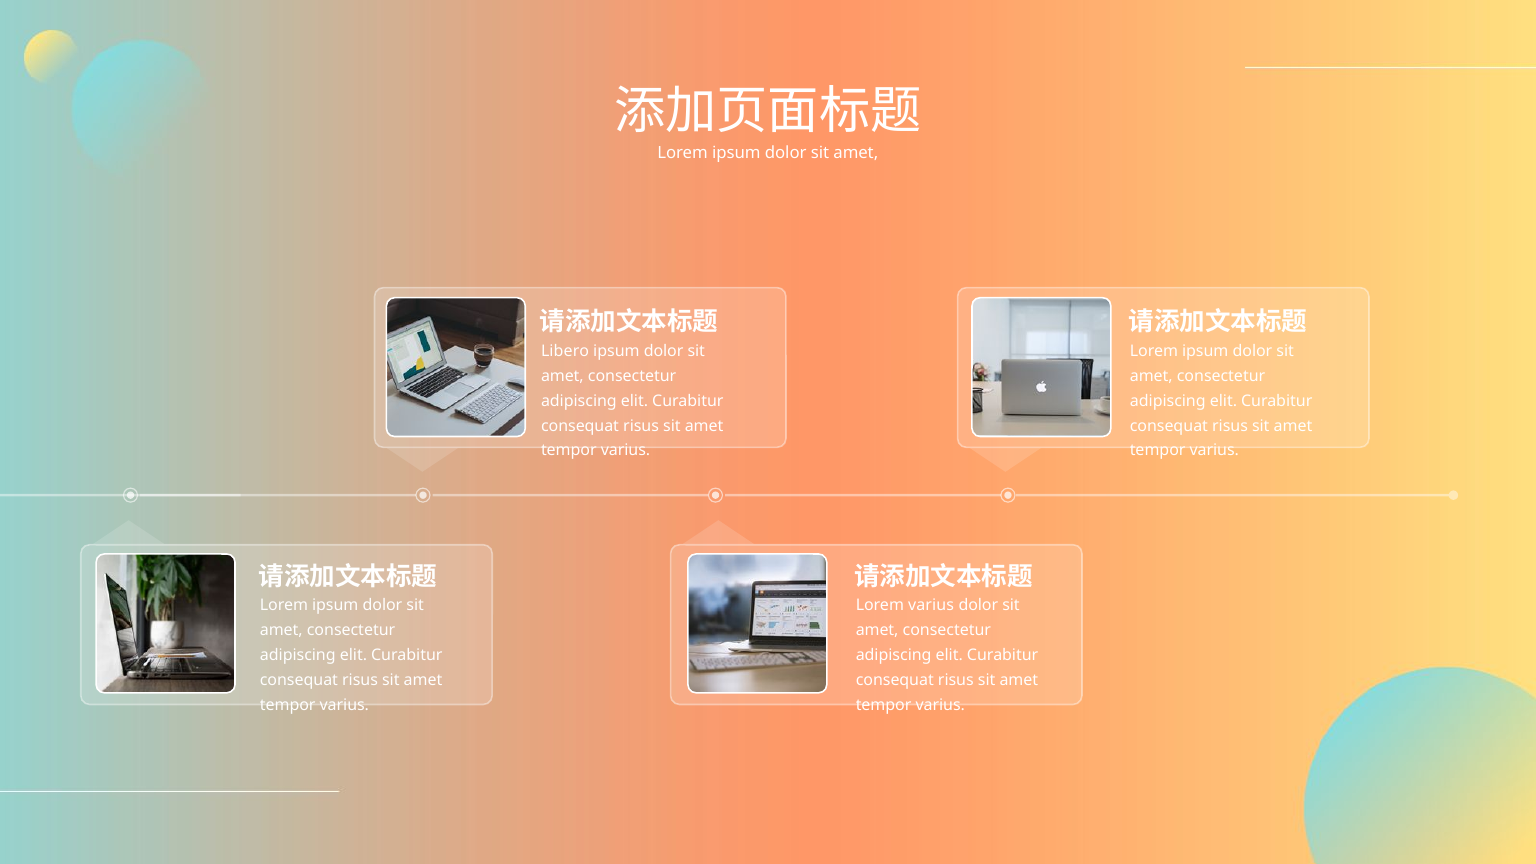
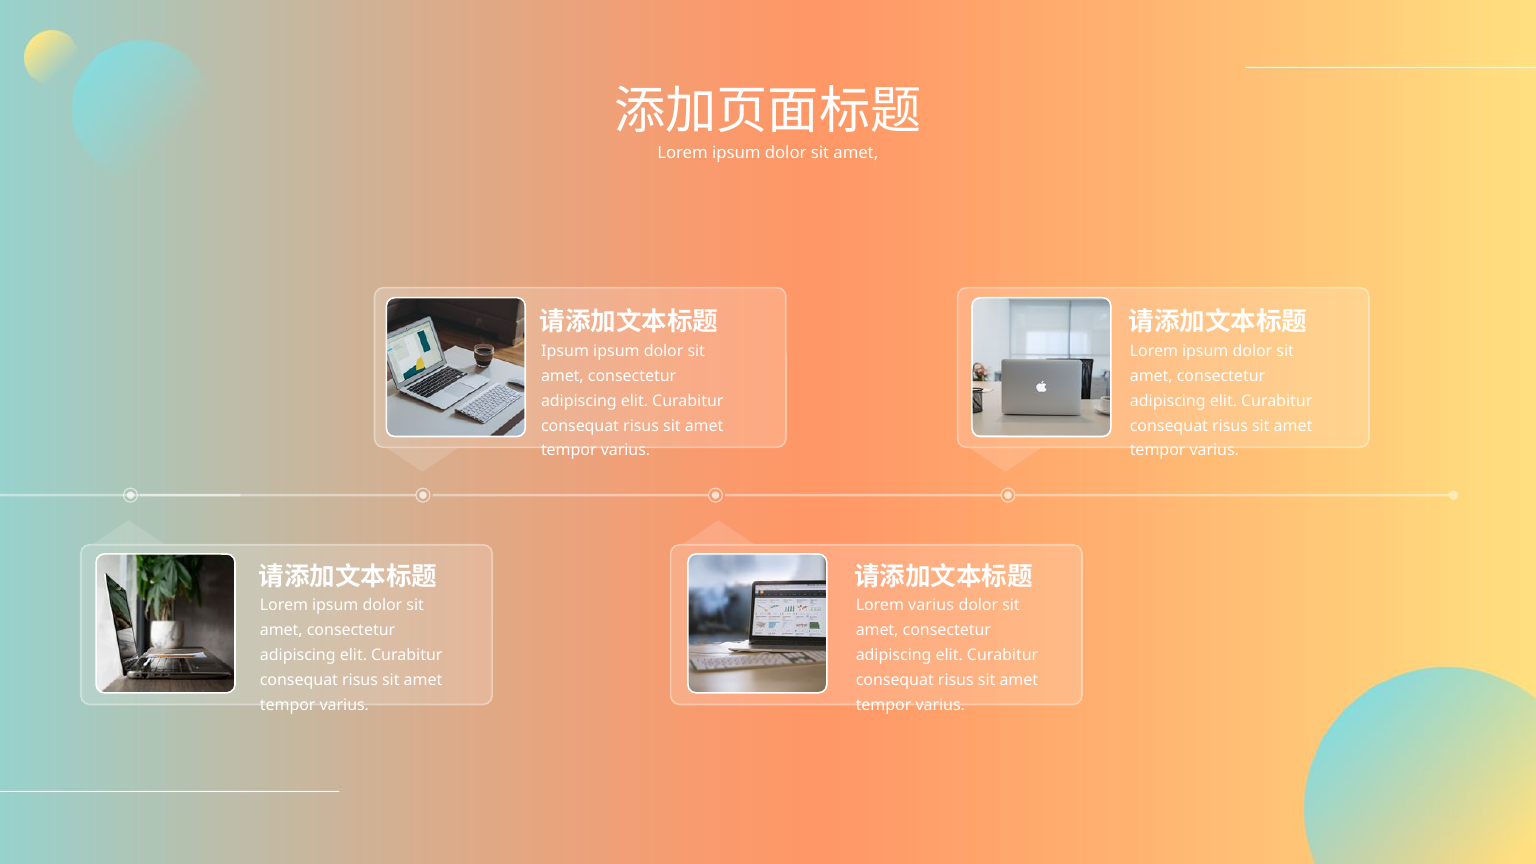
Libero: Libero -> Ipsum (565, 351)
